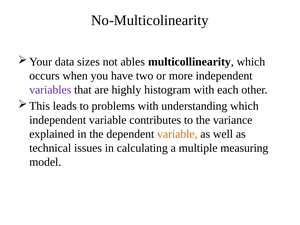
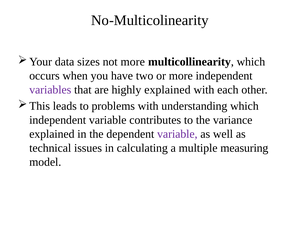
not ables: ables -> more (133, 62)
highly histogram: histogram -> explained (167, 90)
variable colour: orange -> purple (177, 134)
